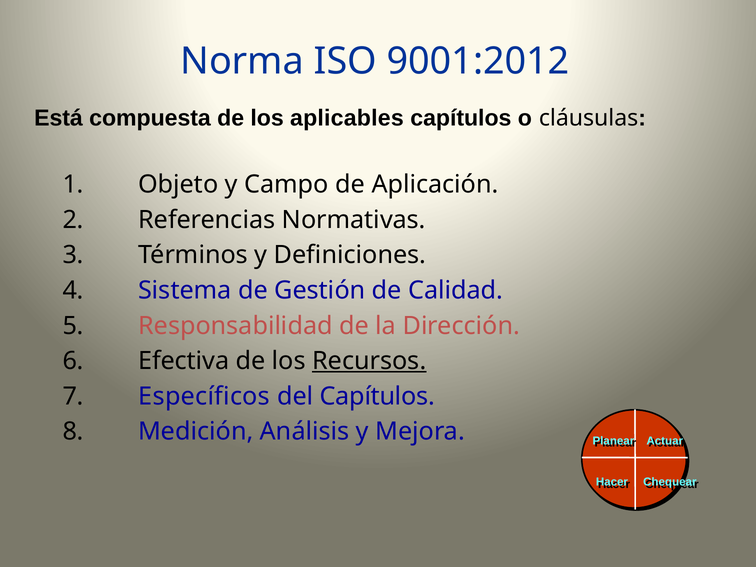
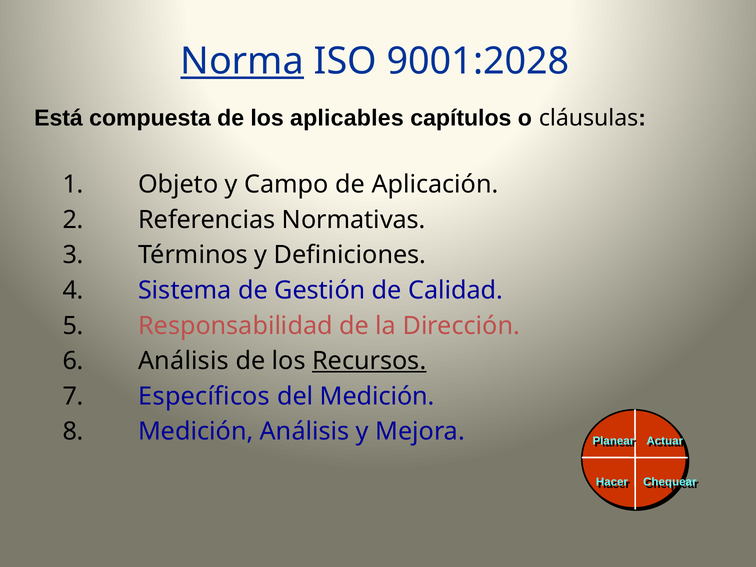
Norma underline: none -> present (242, 61)
9001:2012: 9001:2012 -> 9001:2028 (478, 61)
6 Efectiva: Efectiva -> Análisis (184, 361)
del Capítulos: Capítulos -> Medición (377, 396)
